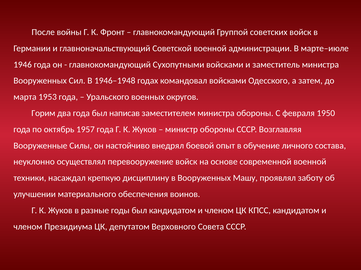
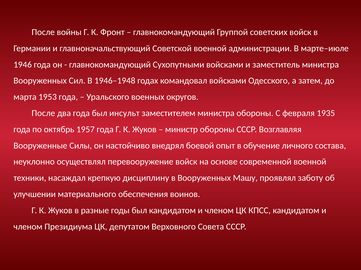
Горим: Горим -> После (43, 113)
написав: написав -> инсульт (124, 113)
1950: 1950 -> 1935 (326, 113)
